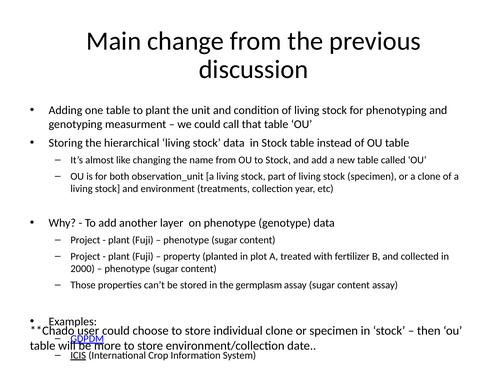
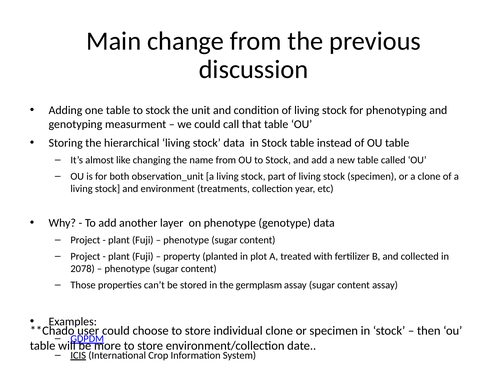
table to plant: plant -> stock (158, 110)
2000: 2000 -> 2078 (83, 269)
